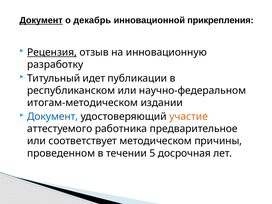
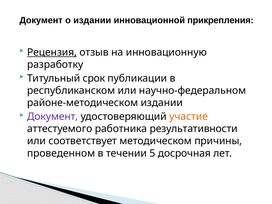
Документ underline: present -> none (41, 20)
о декабрь: декабрь -> издании (92, 20)
идет: идет -> срок (94, 78)
итогам-методическом: итогам-методическом -> районе-методическом (83, 103)
Документ colour: blue -> purple (53, 117)
предварительное: предварительное -> результативности (194, 129)
